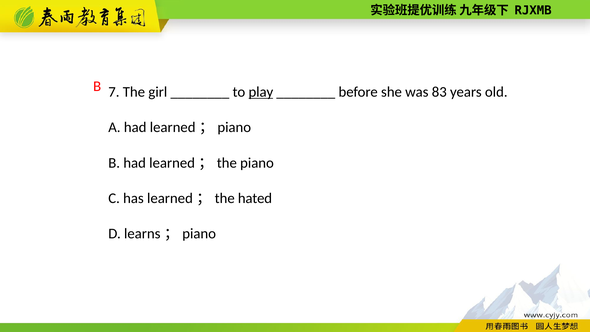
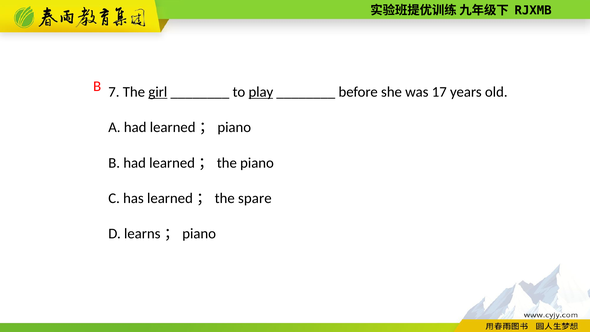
girl underline: none -> present (158, 92)
83: 83 -> 17 (439, 92)
hated: hated -> spare (255, 198)
